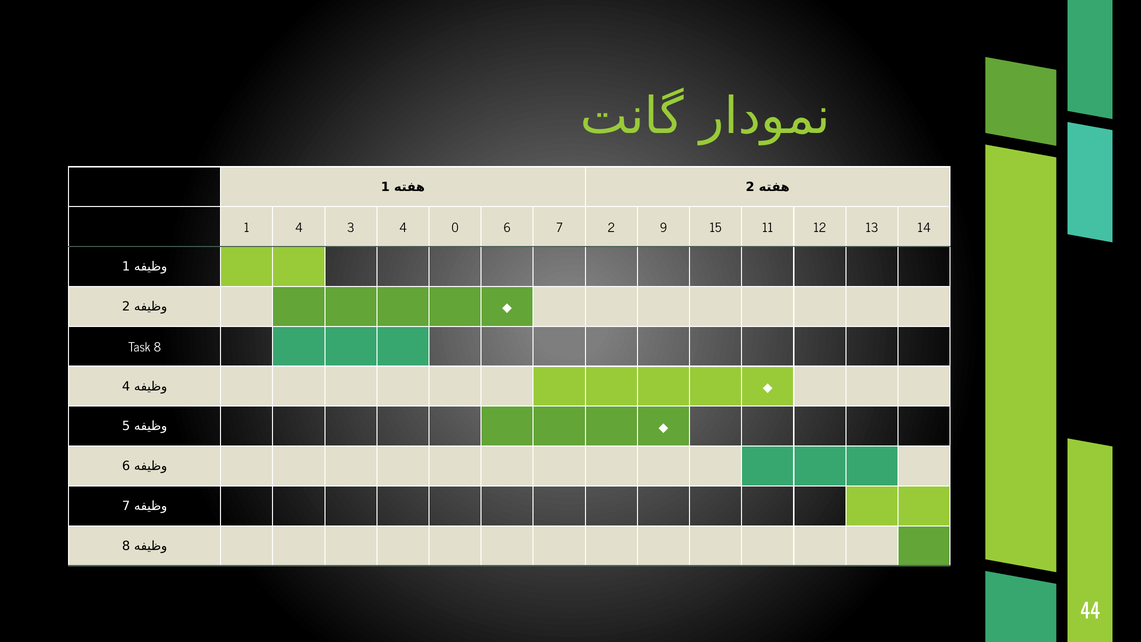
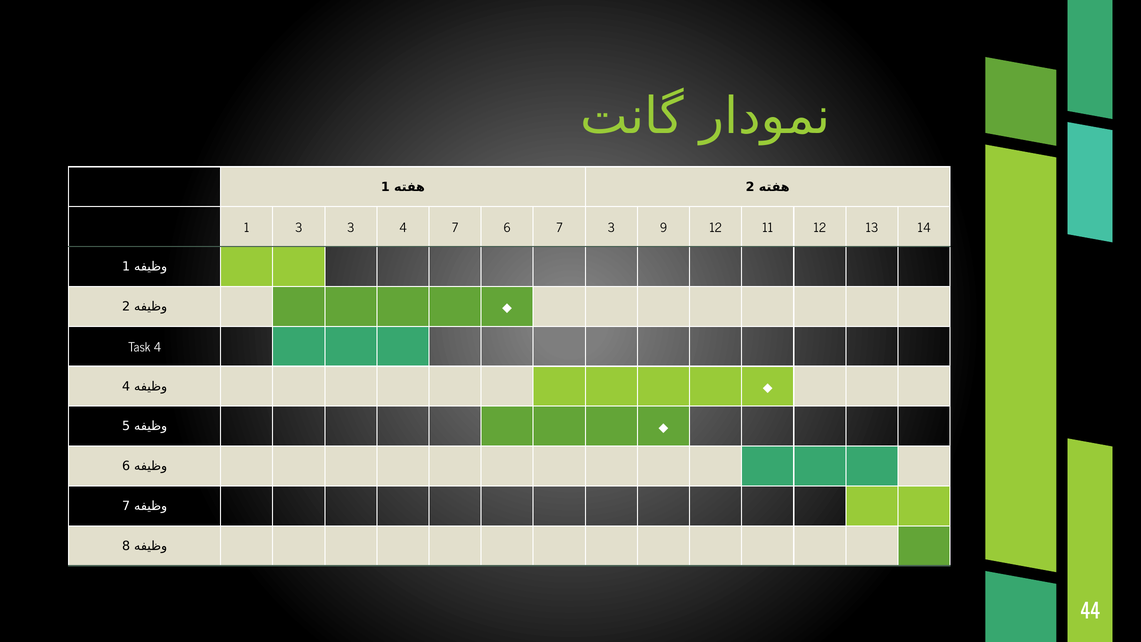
1 4: 4 -> 3 (299, 228)
4 0: 0 -> 7 (455, 228)
7 2: 2 -> 3 (611, 228)
9 15: 15 -> 12 (716, 228)
Task 8: 8 -> 4 (157, 348)
